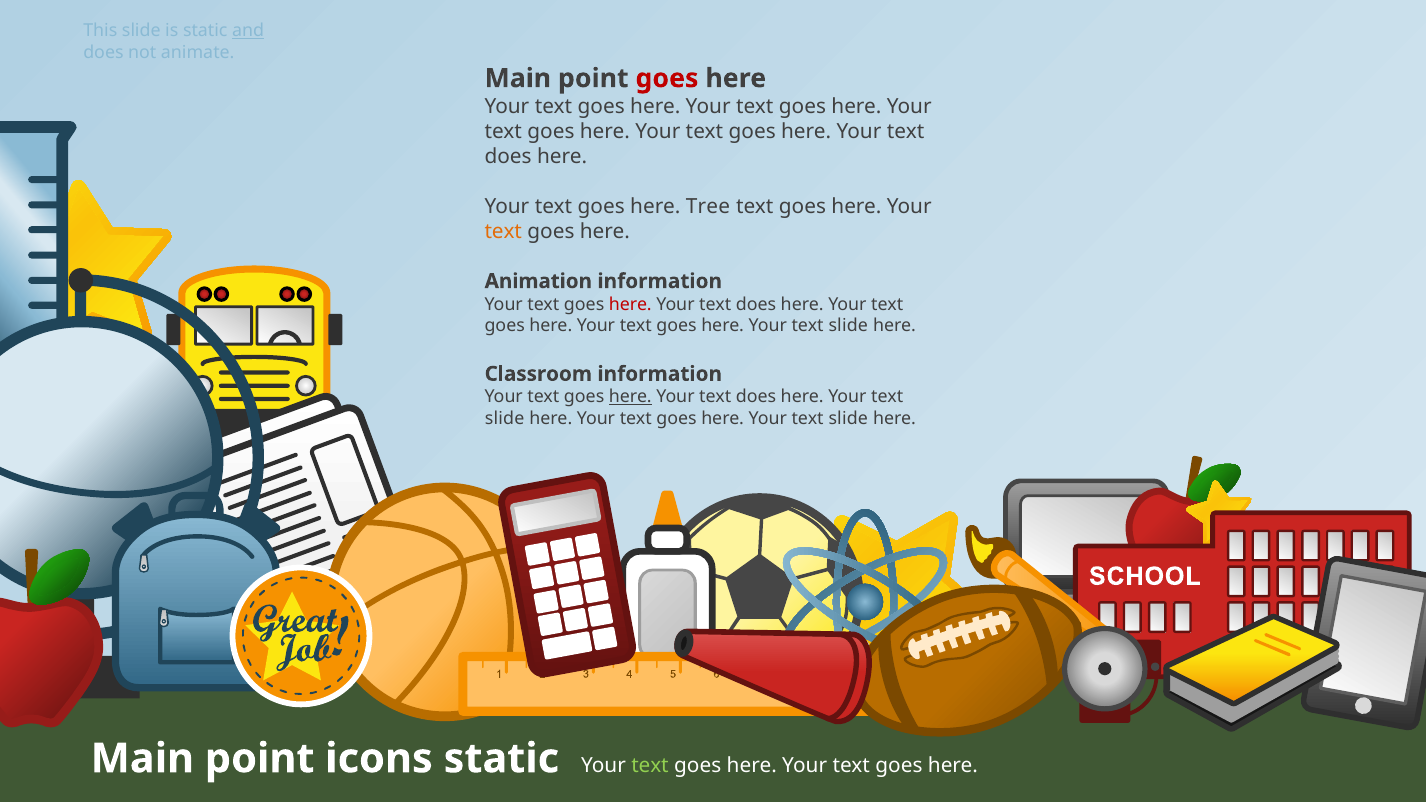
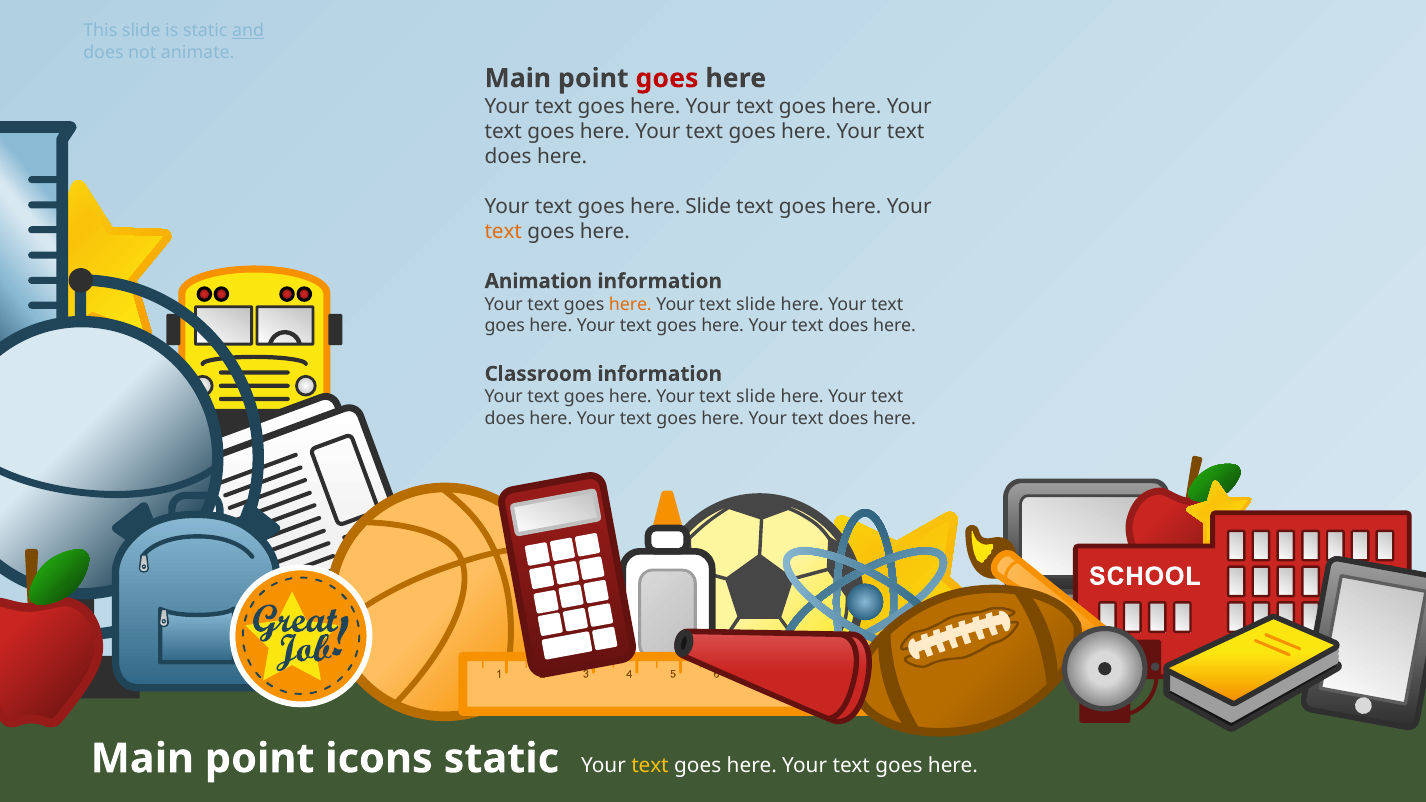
here Tree: Tree -> Slide (708, 206)
here colour: red -> orange (630, 304)
does: does -> slide (756, 304)
slide: slide -> does (848, 326)
here underline: present -> none (630, 397)
does: does -> slide (756, 397)
slide: slide -> does (505, 418)
slide: slide -> does (848, 418)
text colour: light green -> yellow (650, 766)
